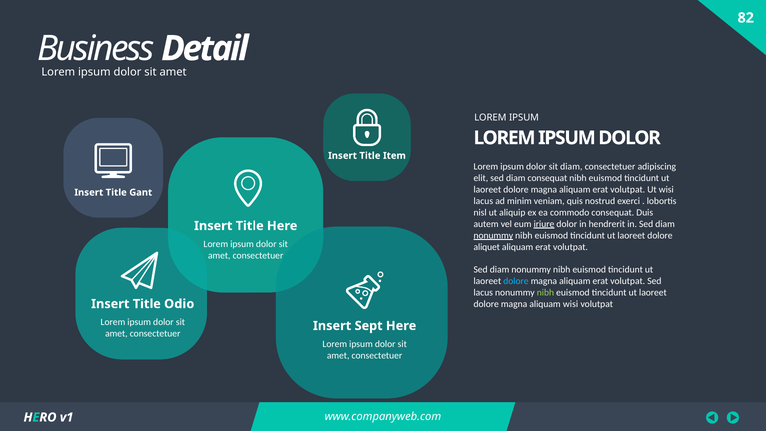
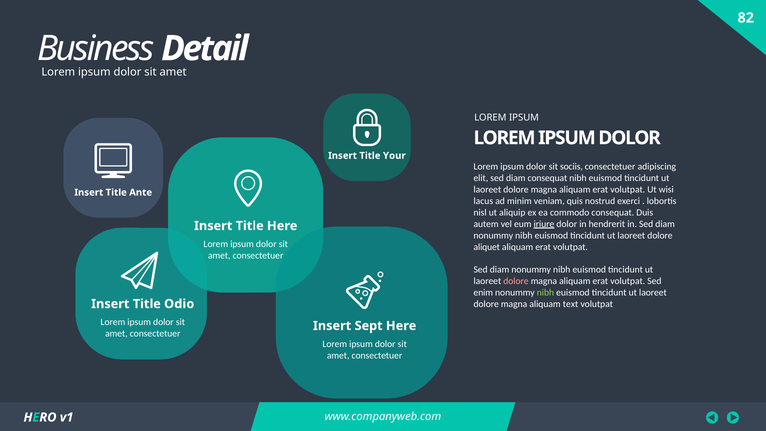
Item: Item -> Your (394, 156)
sit diam: diam -> sociis (571, 166)
Gant: Gant -> Ante (141, 192)
nonummy underline: present -> none (493, 235)
dolore colour: light blue -> pink (516, 281)
lacus: lacus -> enim (483, 293)
aliquam wisi: wisi -> text (571, 304)
